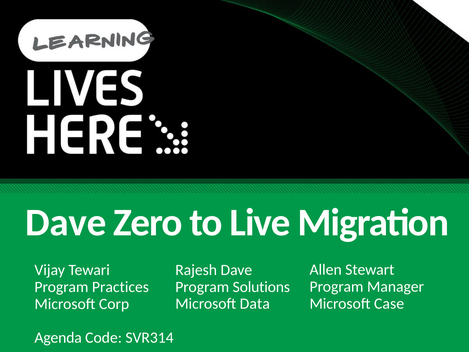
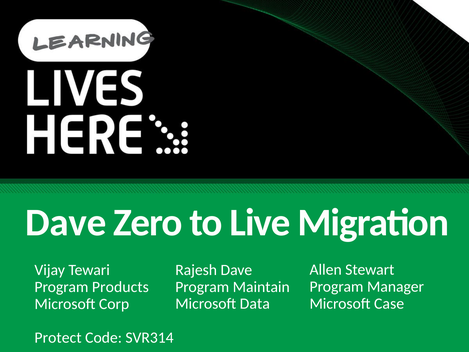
Solutions: Solutions -> Maintain (261, 287)
Practices: Practices -> Products (120, 287)
Agenda: Agenda -> Protect (58, 337)
